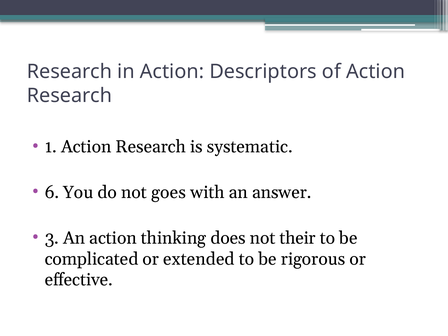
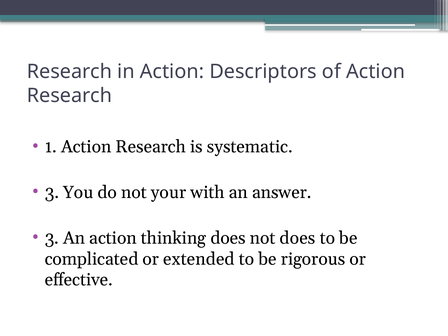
6: 6 -> 3 (52, 192)
goes: goes -> your (169, 192)
not their: their -> does (298, 238)
